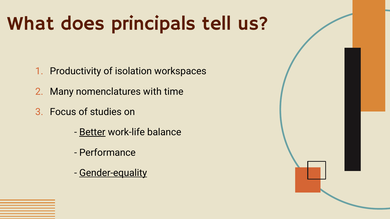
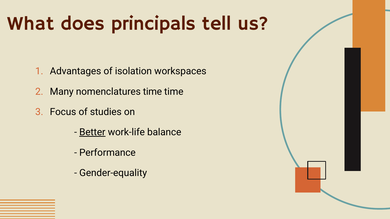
Productivity: Productivity -> Advantages (76, 71)
nomenclatures with: with -> time (152, 92)
Gender-equality underline: present -> none (113, 173)
